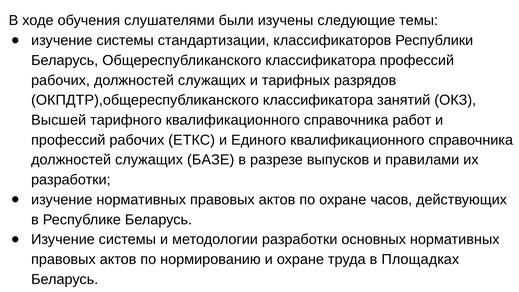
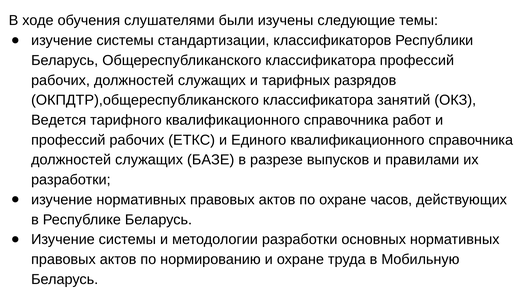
Высшей: Высшей -> Ведется (59, 120)
Площадках: Площадках -> Мобильную (420, 259)
